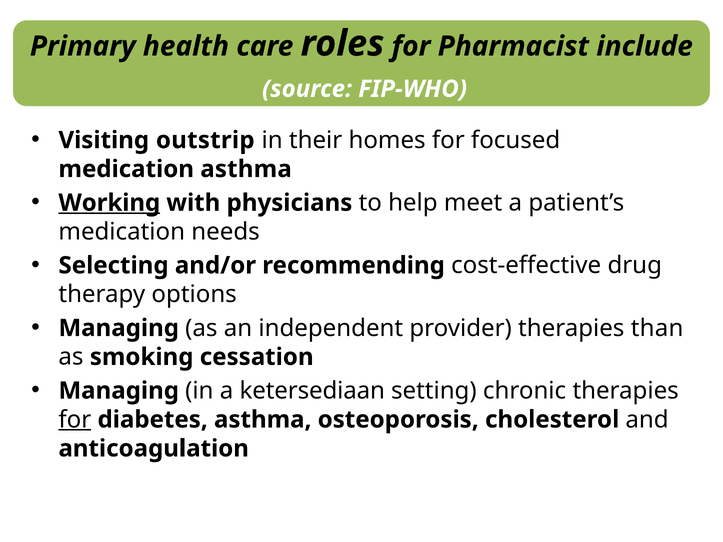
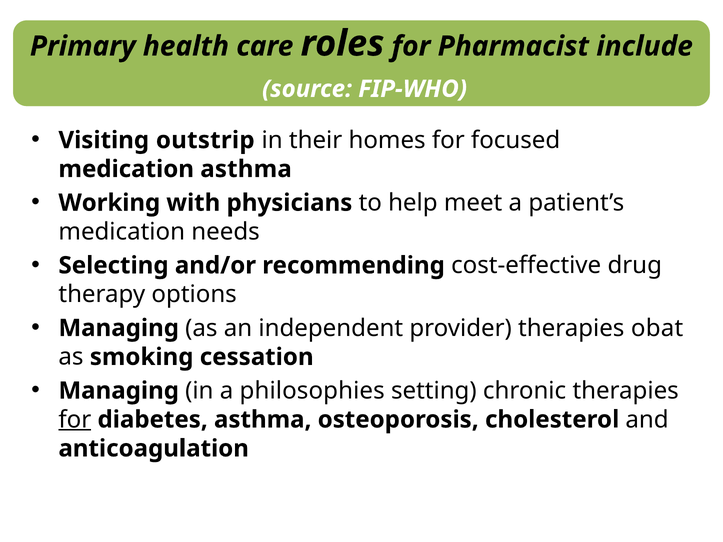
Working underline: present -> none (109, 203)
than: than -> obat (657, 328)
ketersediaan: ketersediaan -> philosophies (312, 391)
